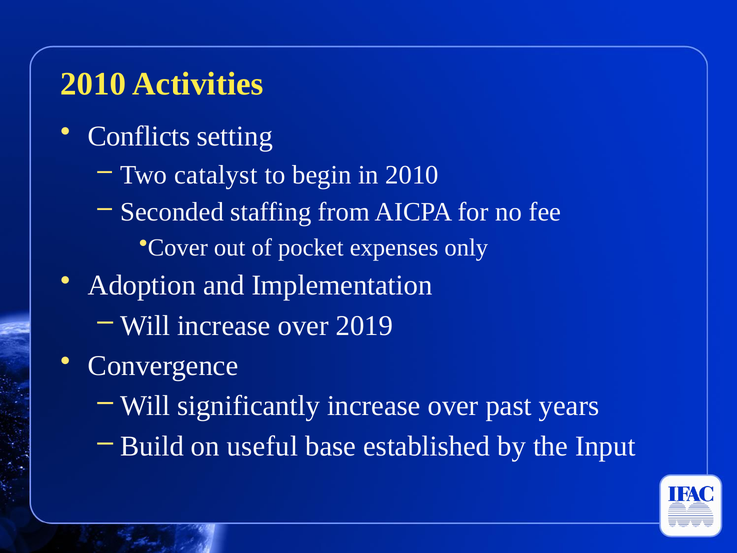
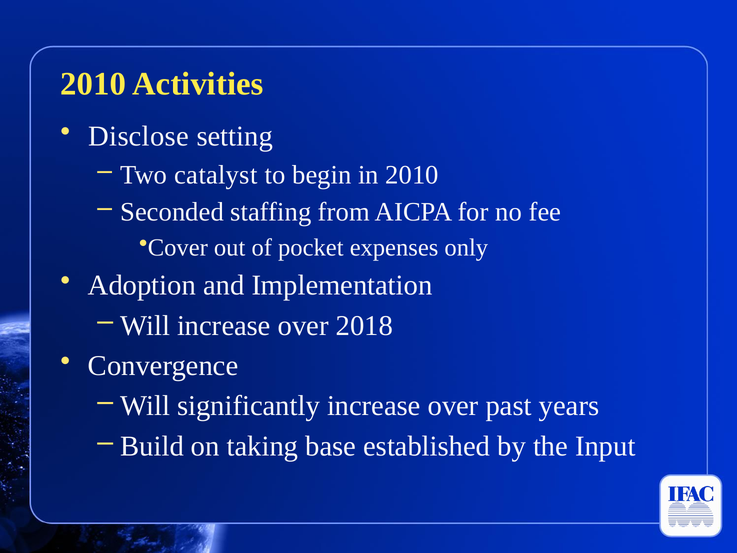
Conflicts: Conflicts -> Disclose (139, 136)
2019: 2019 -> 2018 (364, 326)
useful: useful -> taking (262, 446)
